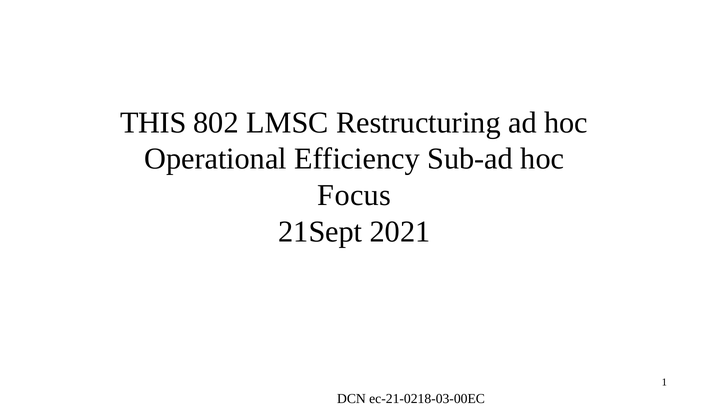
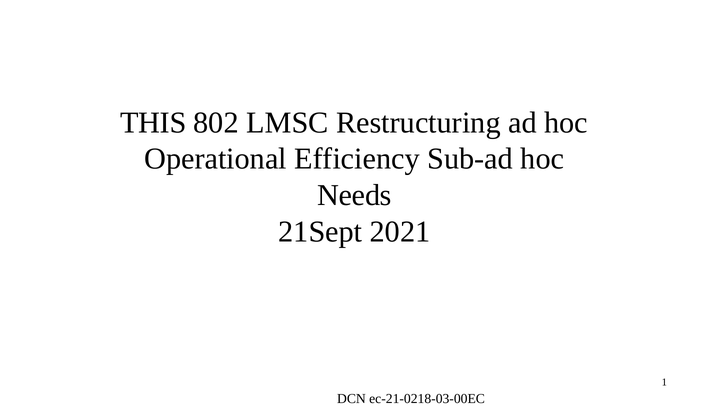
Focus: Focus -> Needs (355, 195)
